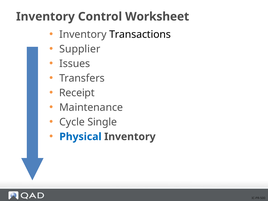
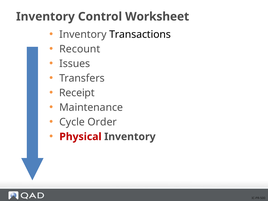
Supplier: Supplier -> Recount (80, 49)
Single: Single -> Order (102, 122)
Physical colour: blue -> red (80, 137)
